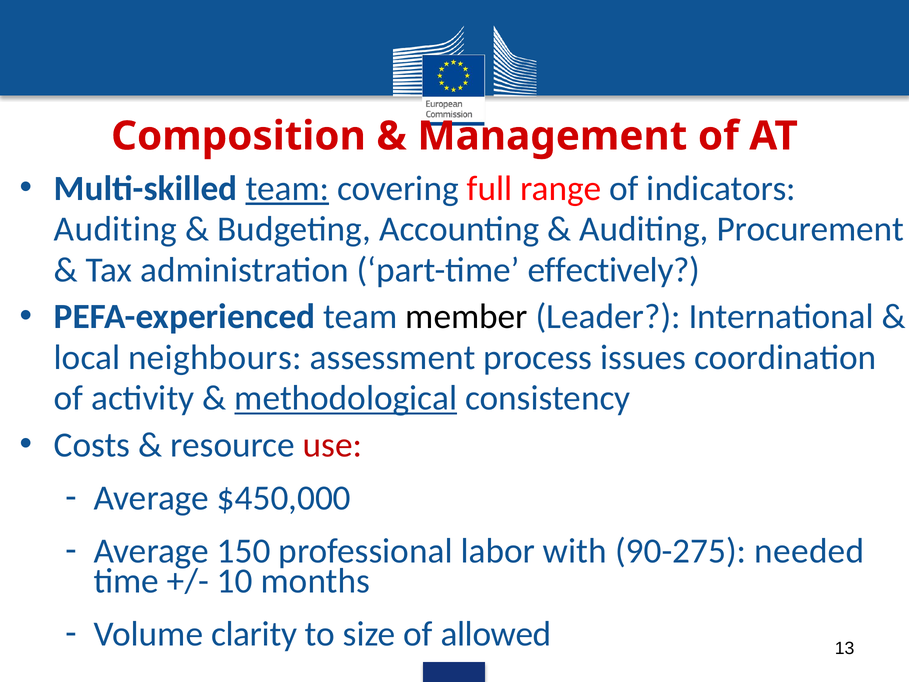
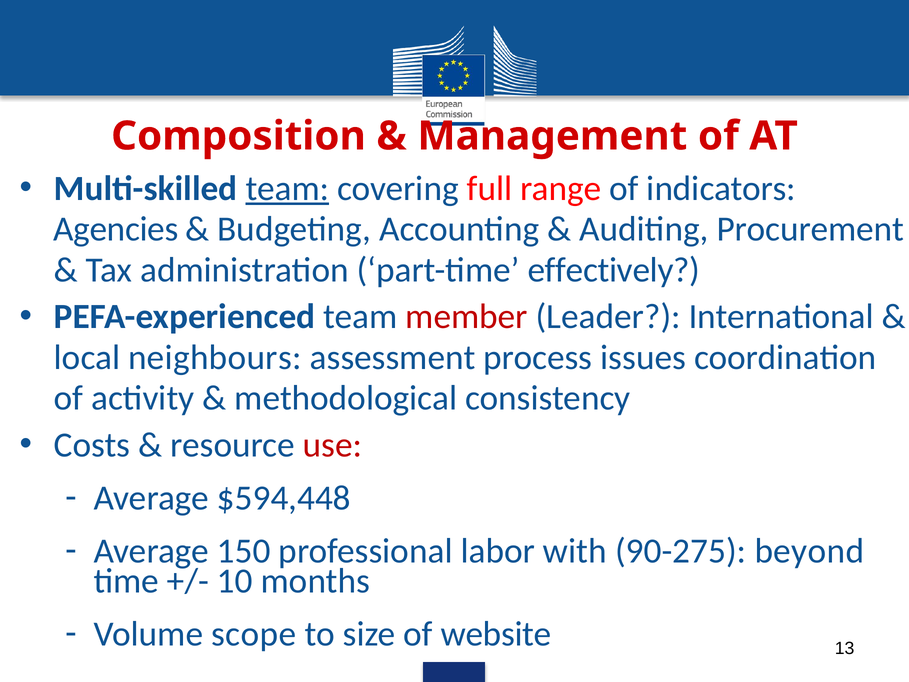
Auditing: Auditing -> Agencies (116, 229)
member colour: black -> red (467, 317)
methodological underline: present -> none (346, 398)
$450,000: $450,000 -> $594,448 (284, 498)
needed: needed -> beyond (809, 551)
clarity: clarity -> scope (254, 634)
allowed: allowed -> website (496, 634)
